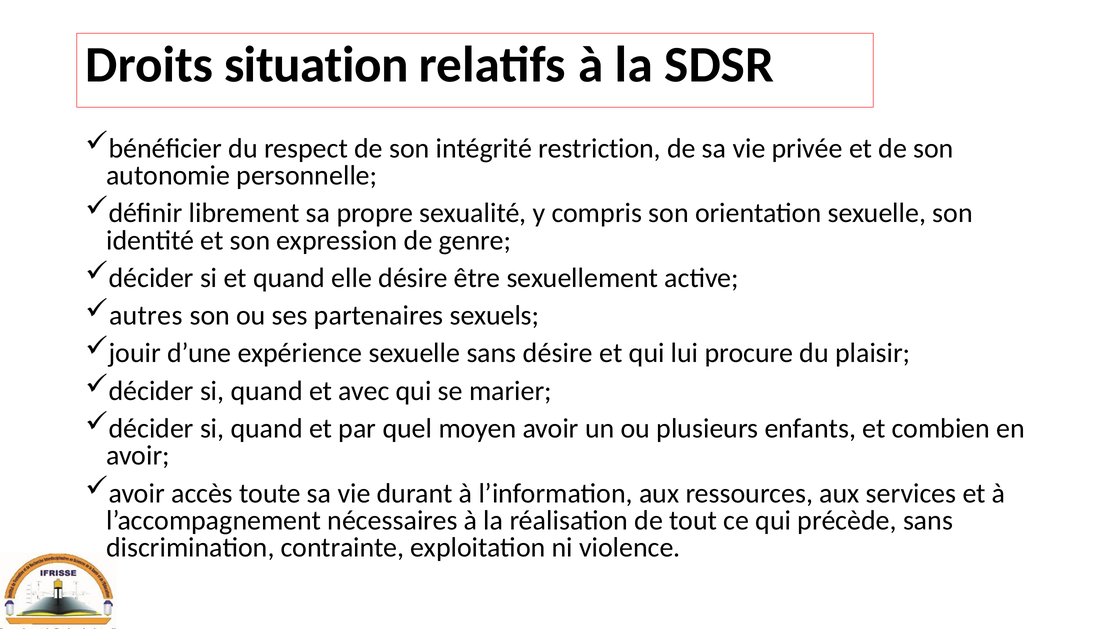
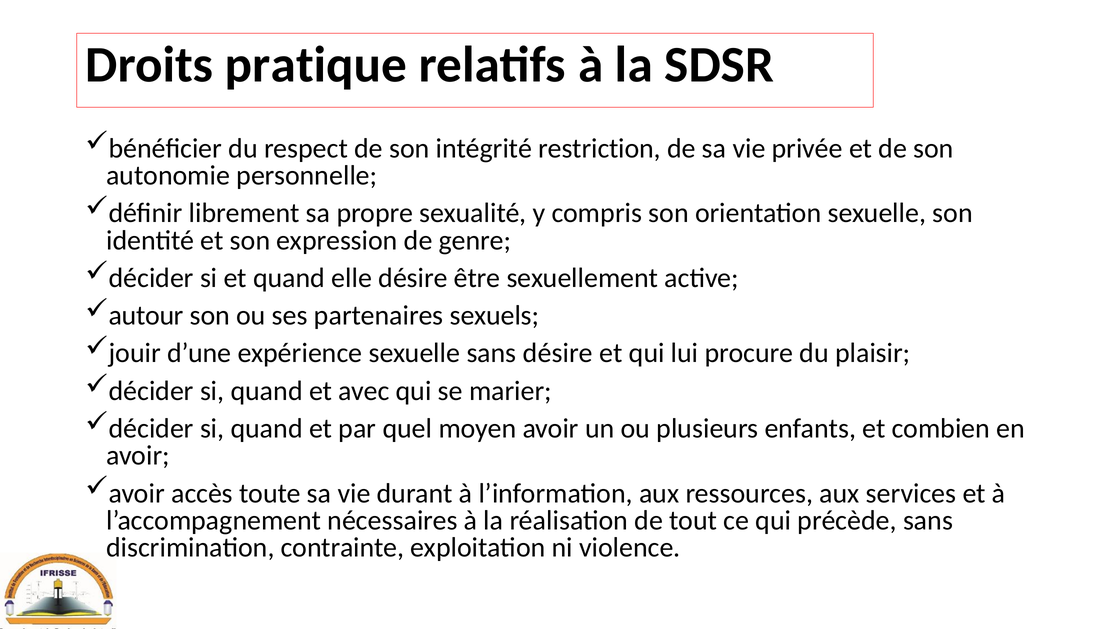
situation: situation -> pratique (316, 65)
autres: autres -> autour (146, 316)
